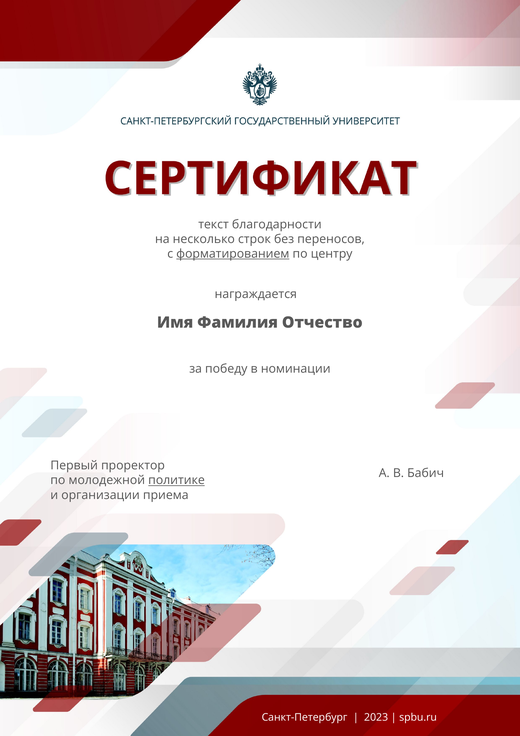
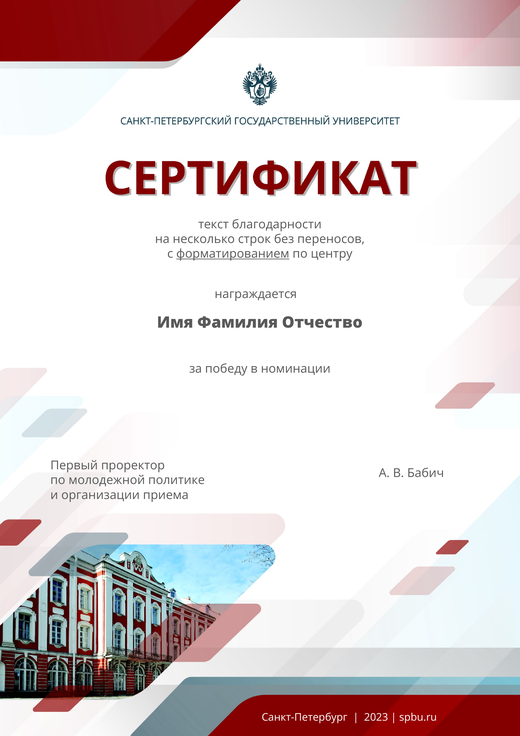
политике underline: present -> none (177, 480)
